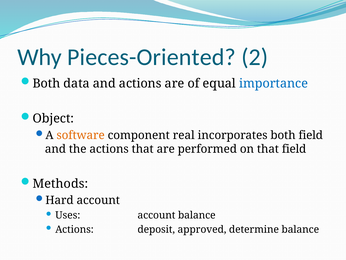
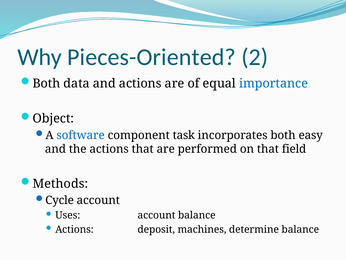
software colour: orange -> blue (81, 135)
real: real -> task (184, 135)
both field: field -> easy (311, 135)
Hard: Hard -> Cycle (60, 200)
approved: approved -> machines (202, 229)
